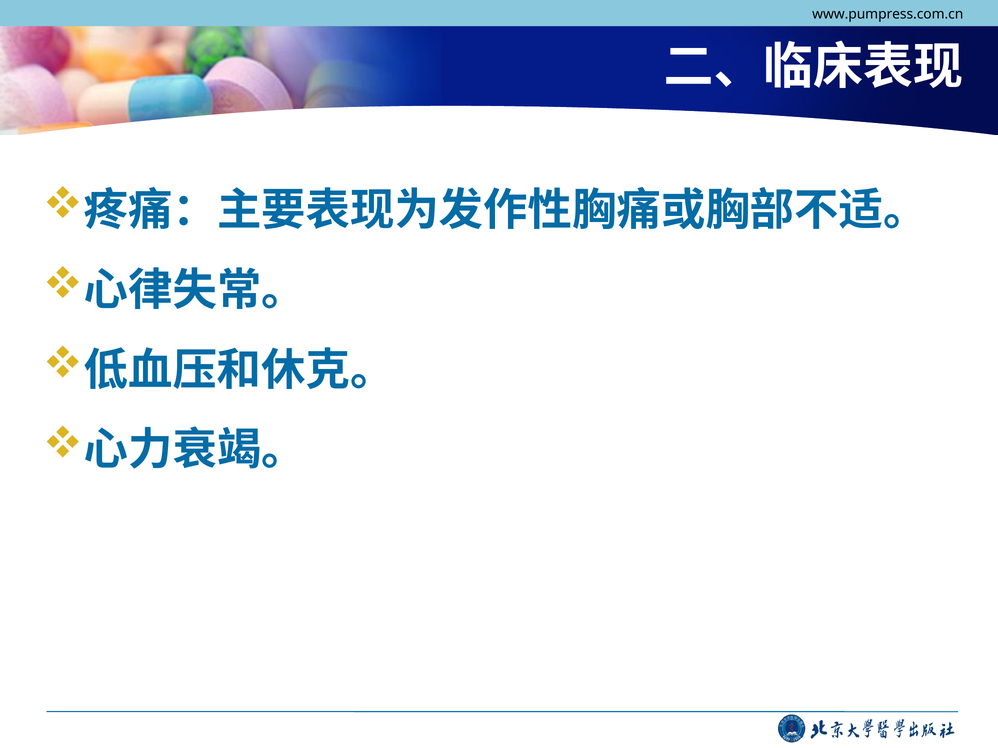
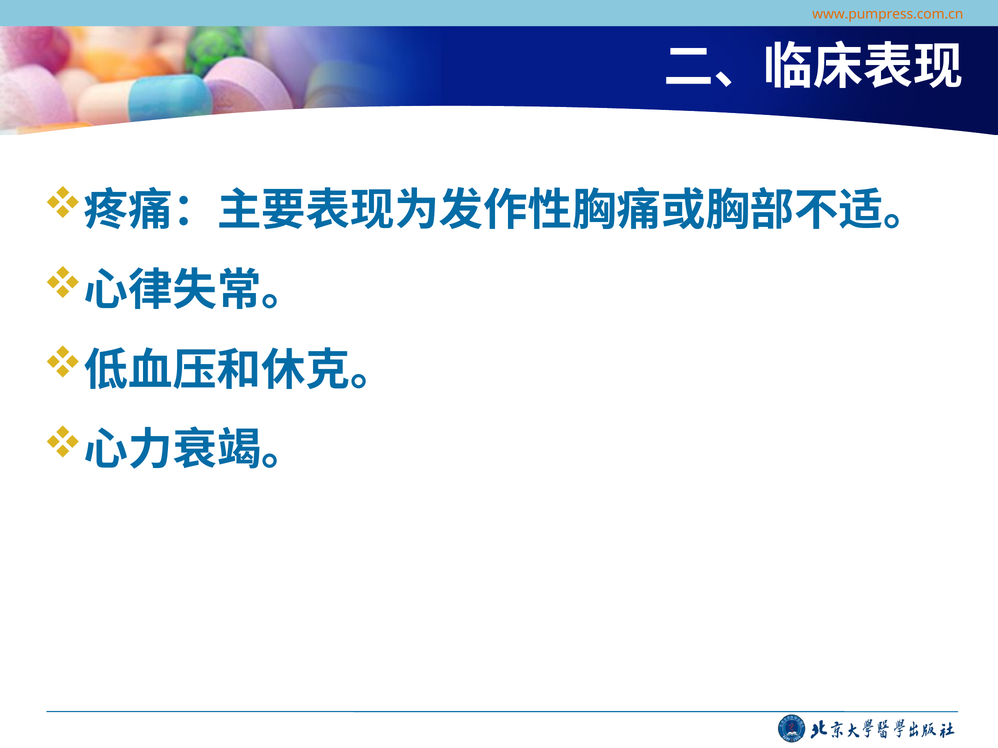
www.pumpress.com.cn colour: black -> orange (888, 14)
